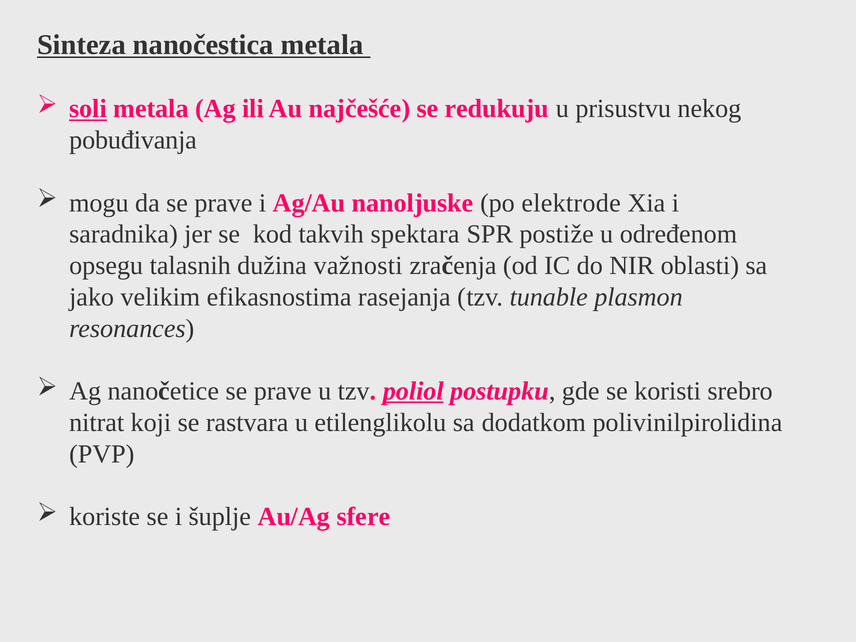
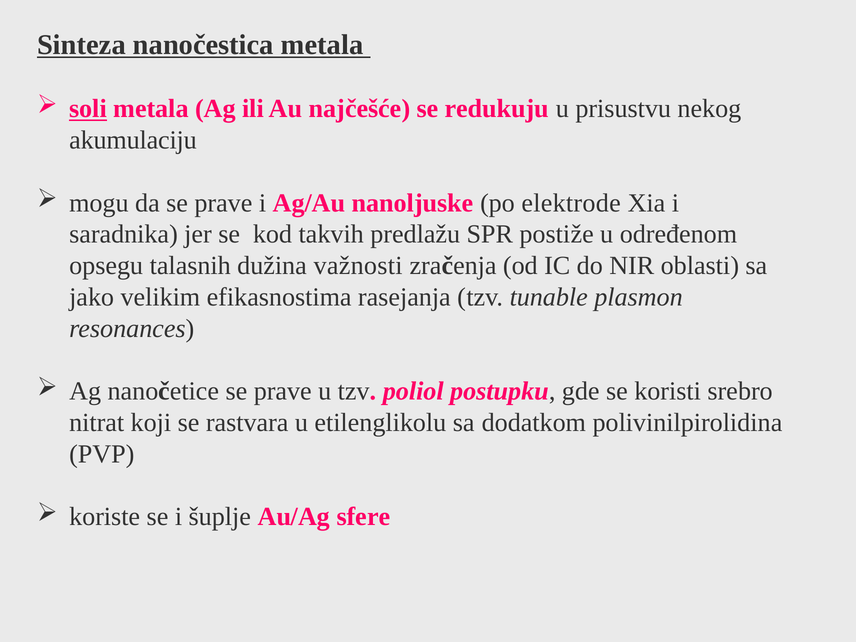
pobuđivanja: pobuđivanja -> akumulaciju (133, 140)
spektara: spektara -> predlažu (415, 234)
poliol underline: present -> none (413, 391)
